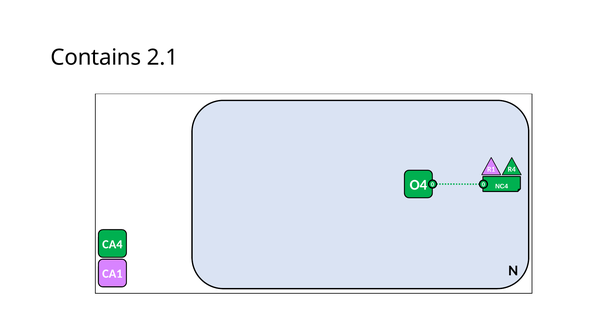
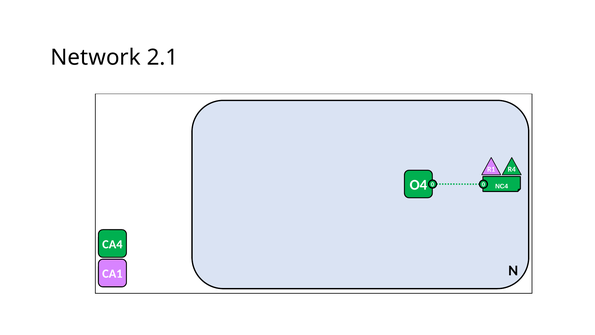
Contains: Contains -> Network (96, 57)
